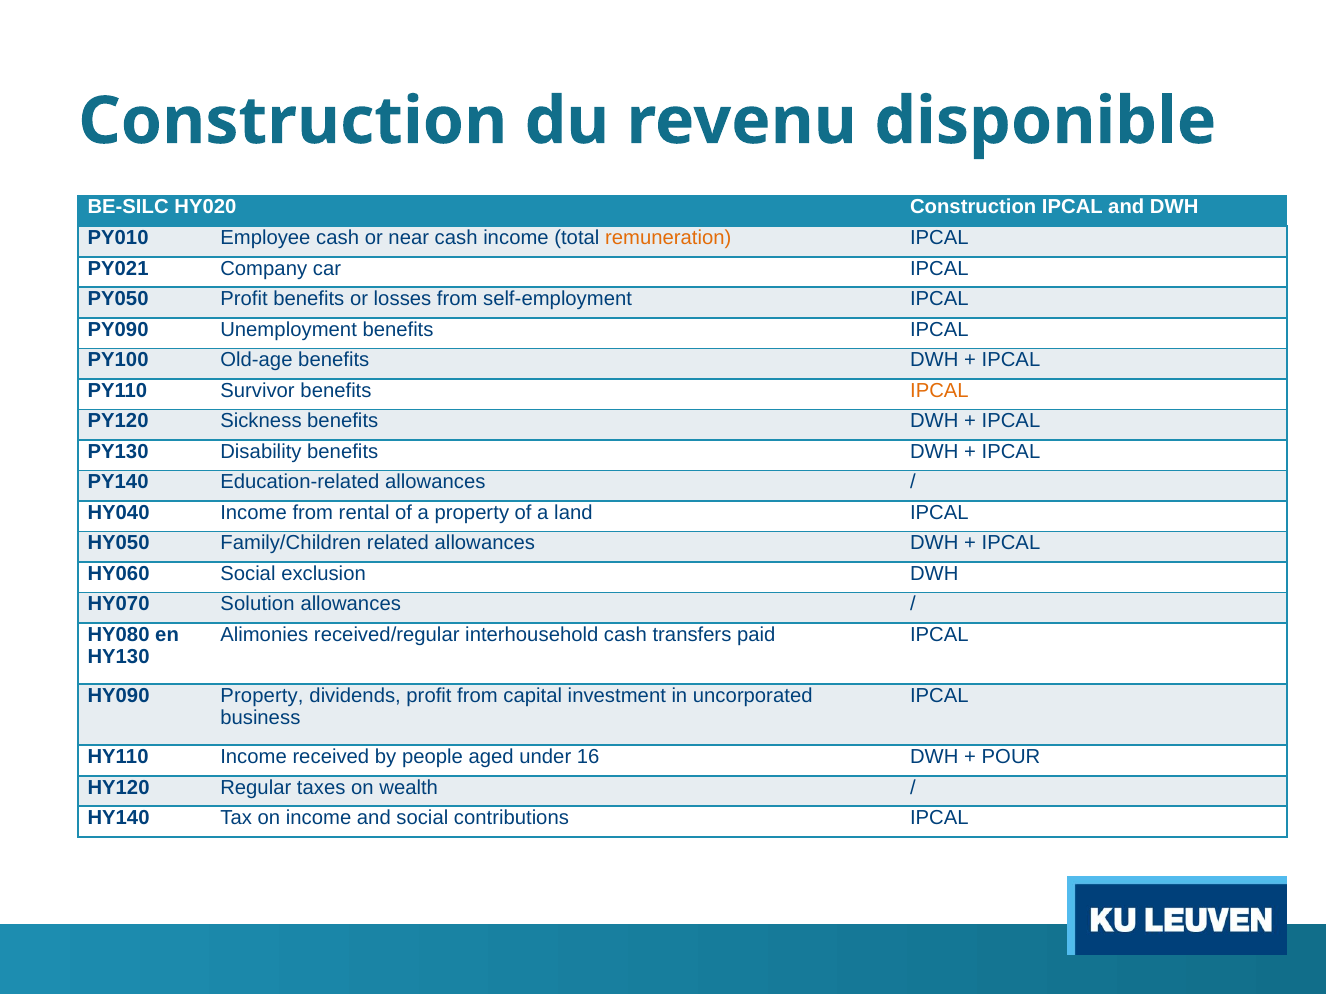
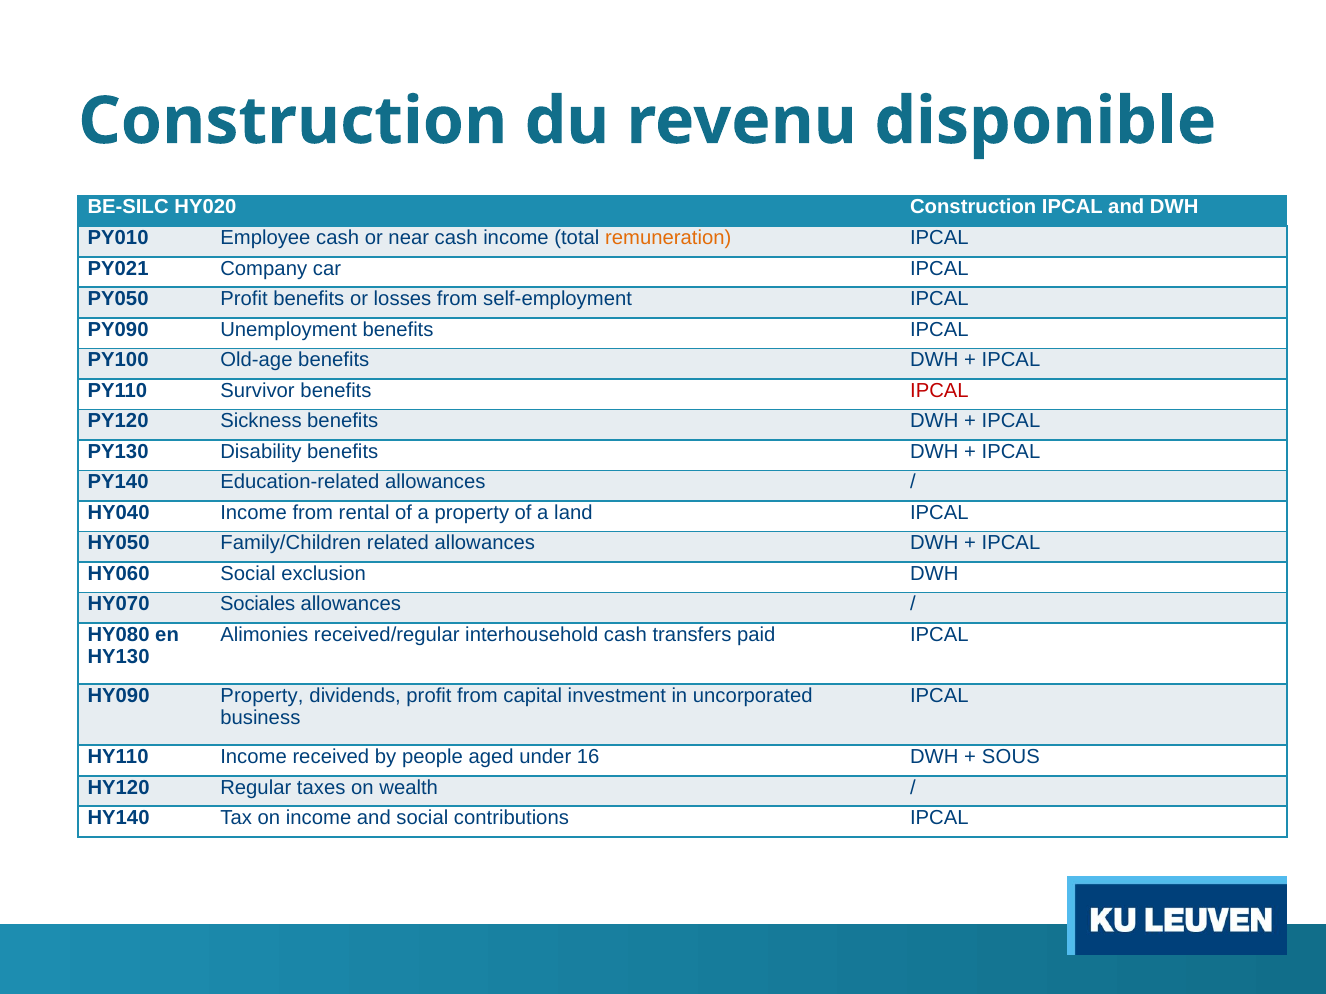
IPCAL colour: orange -> red (939, 391)
Solution: Solution -> Sociales (258, 604)
POUR: POUR -> SOUS (1011, 757)
